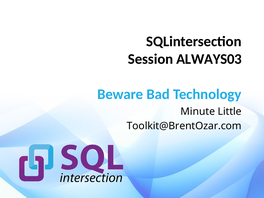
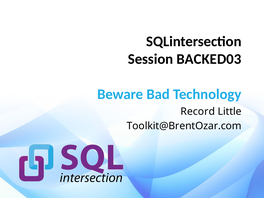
ALWAYS03: ALWAYS03 -> BACKED03 (209, 59)
Minute: Minute -> Record (198, 112)
